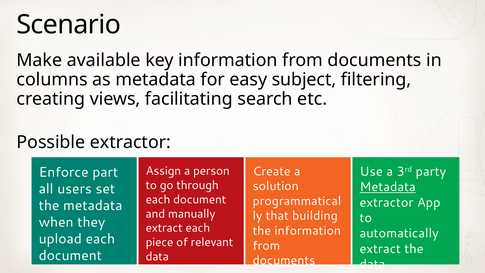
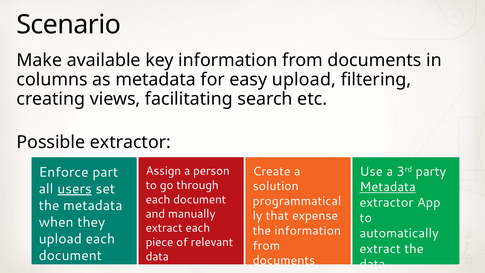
easy subject: subject -> upload (304, 80)
users underline: none -> present (75, 189)
building: building -> expense (315, 216)
